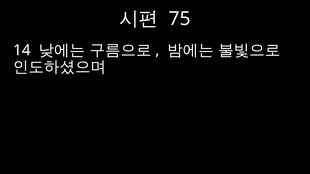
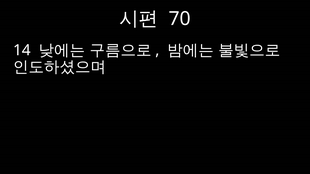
75: 75 -> 70 (180, 19)
